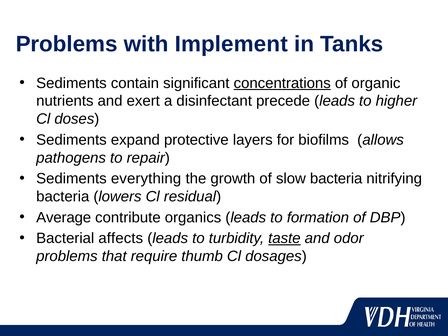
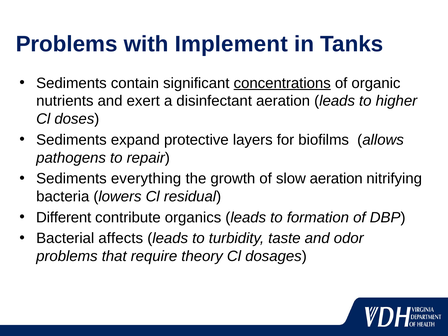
disinfectant precede: precede -> aeration (283, 101)
slow bacteria: bacteria -> aeration (336, 179)
Average: Average -> Different (64, 217)
taste underline: present -> none (284, 238)
thumb: thumb -> theory (202, 256)
